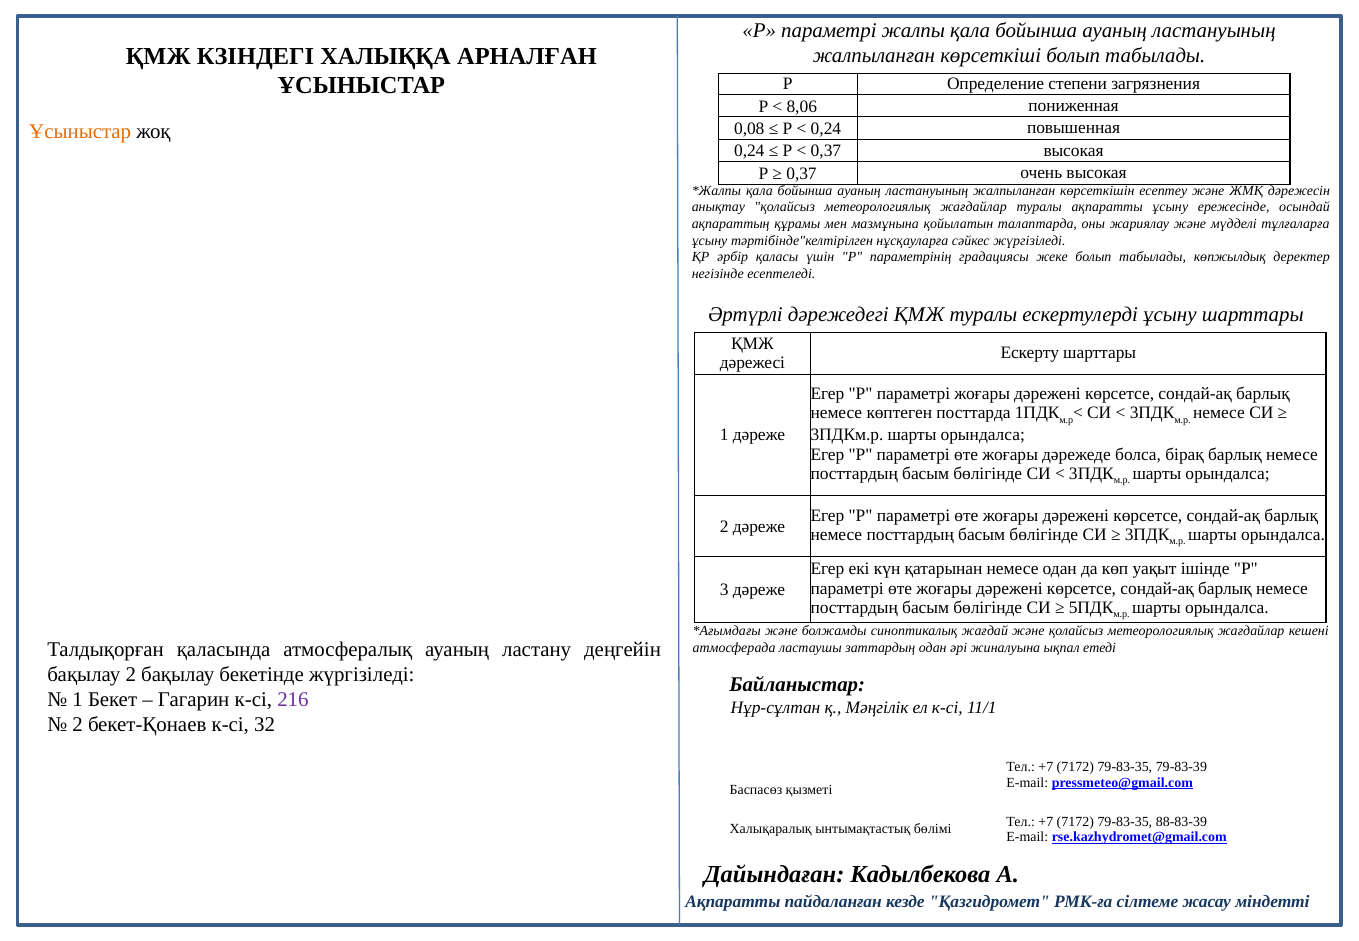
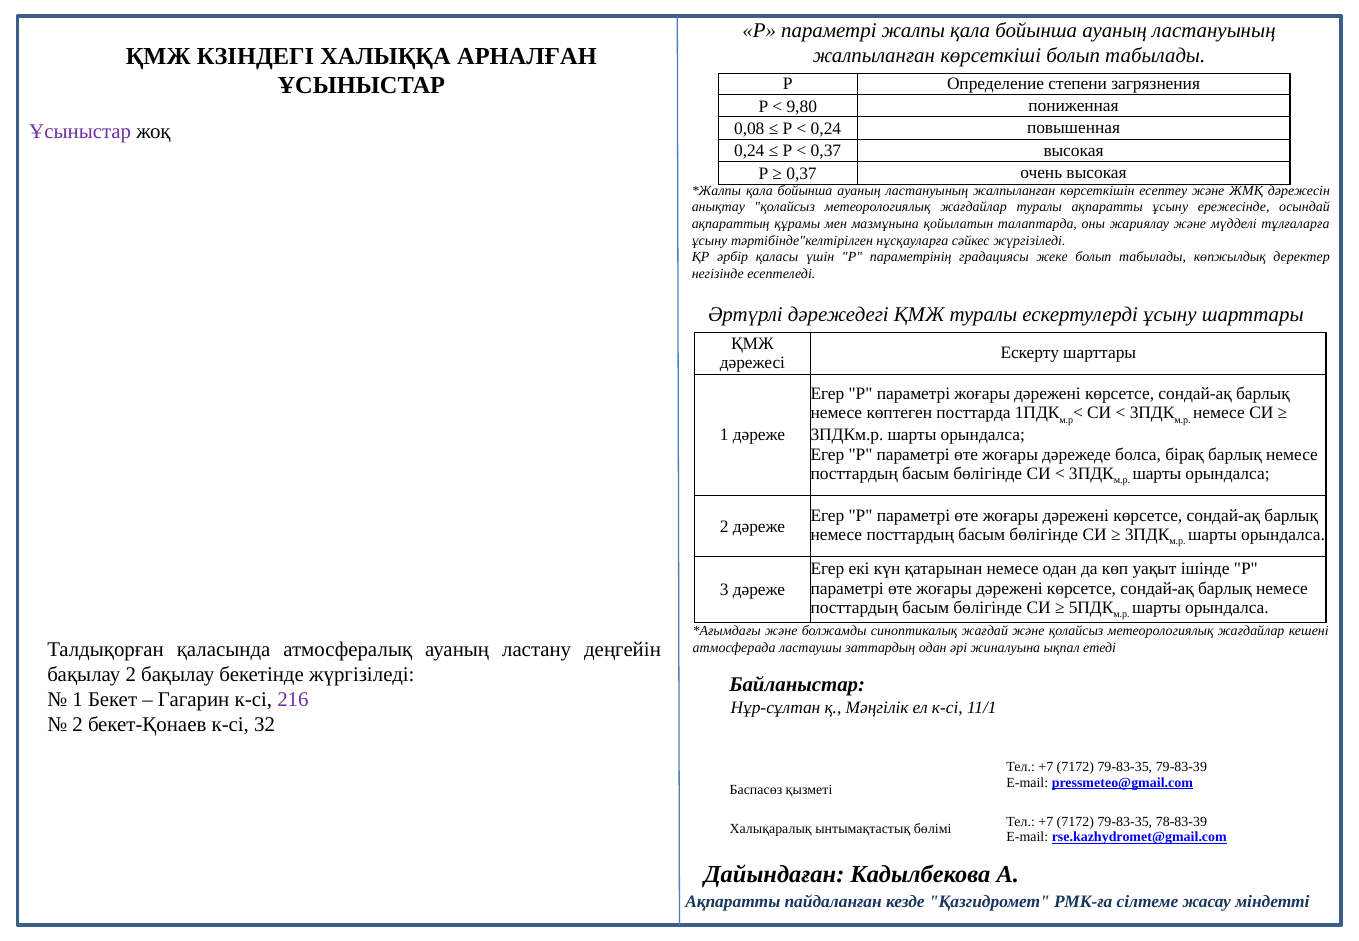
8,06: 8,06 -> 9,80 (802, 106)
Ұсыныстар colour: orange -> purple (80, 132)
88-83-39: 88-83-39 -> 78-83-39 (1181, 821)
